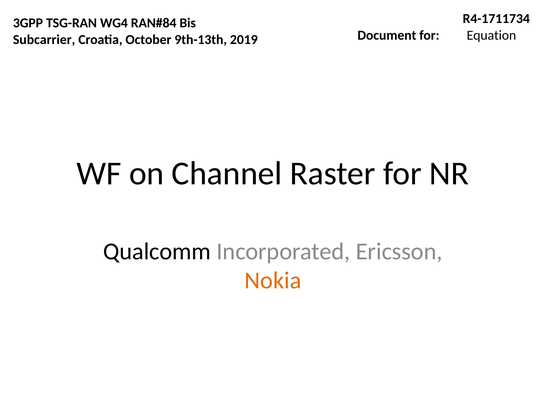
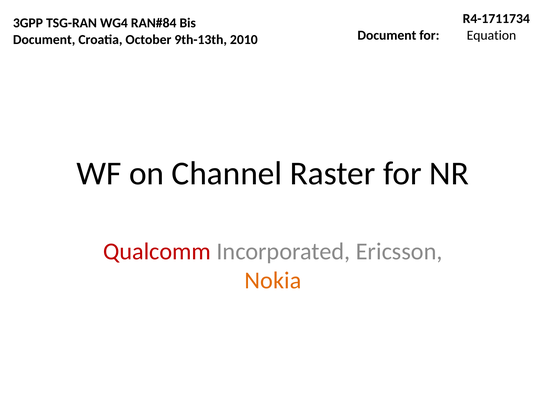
Subcarrier: Subcarrier -> Document (44, 39)
2019: 2019 -> 2010 (244, 39)
Qualcomm colour: black -> red (157, 251)
